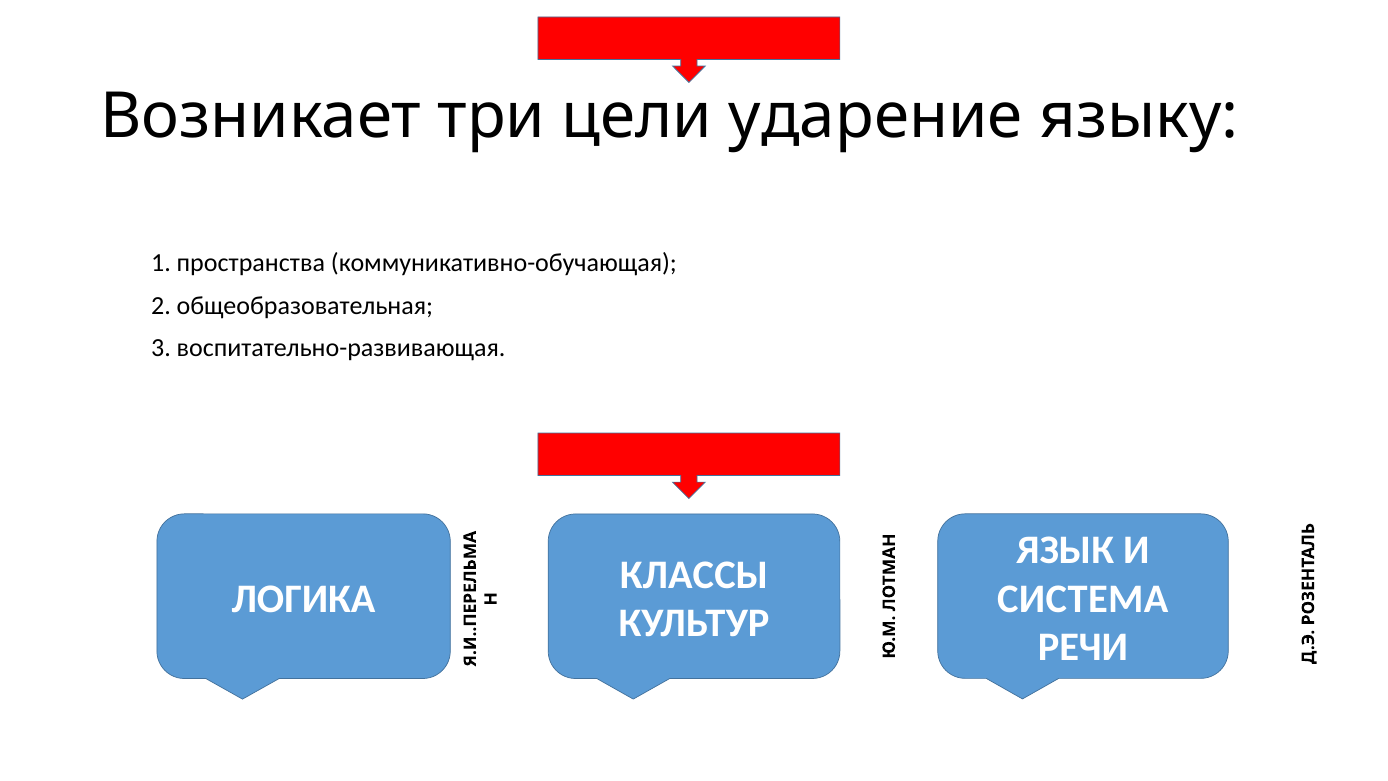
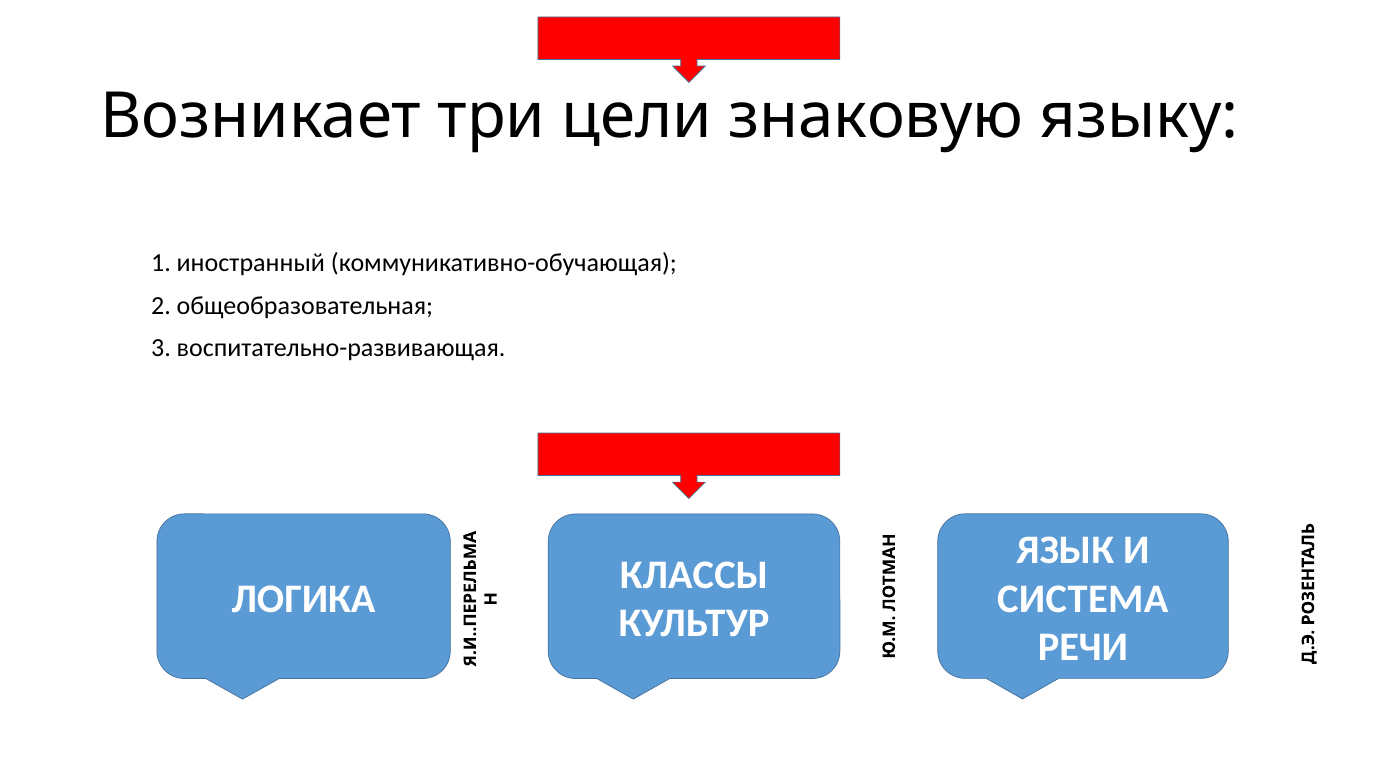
ударение: ударение -> знаковую (876, 117)
пространства: пространства -> иностранный (251, 263)
